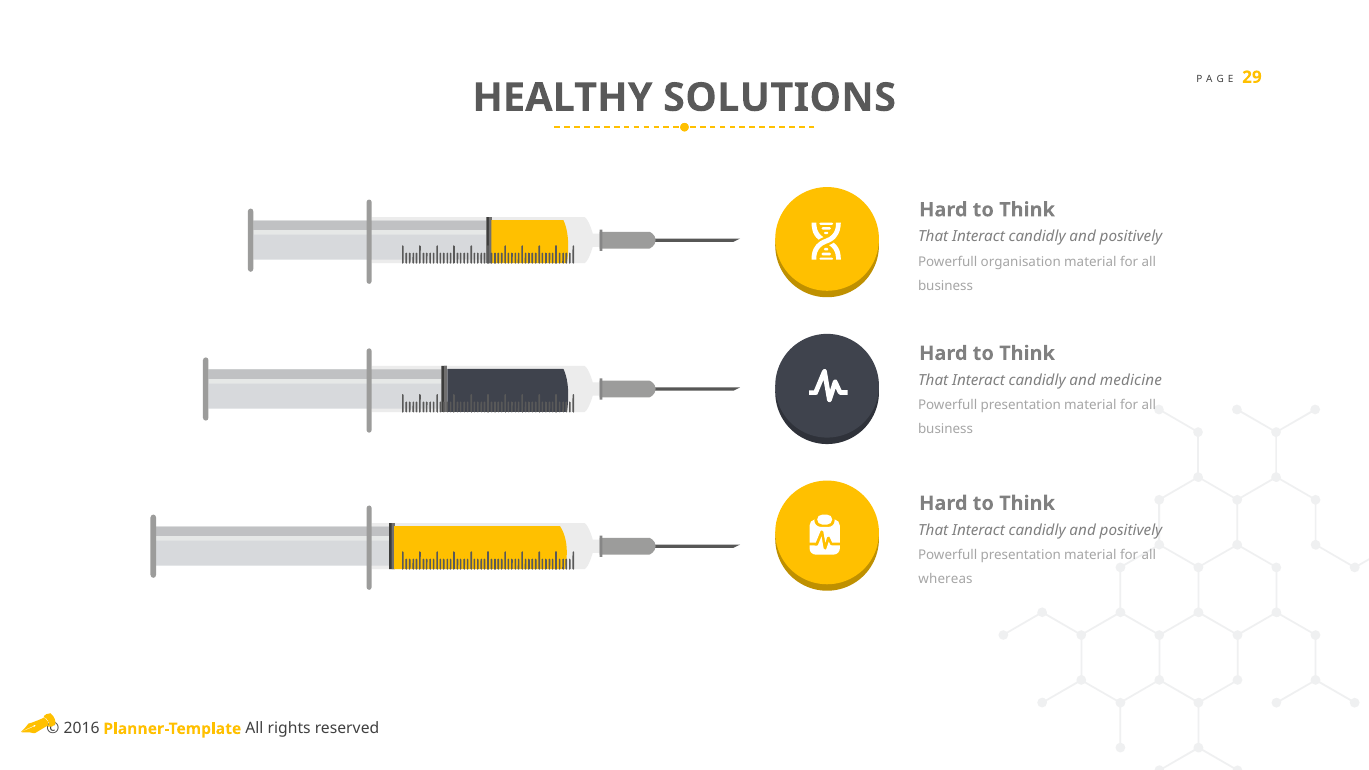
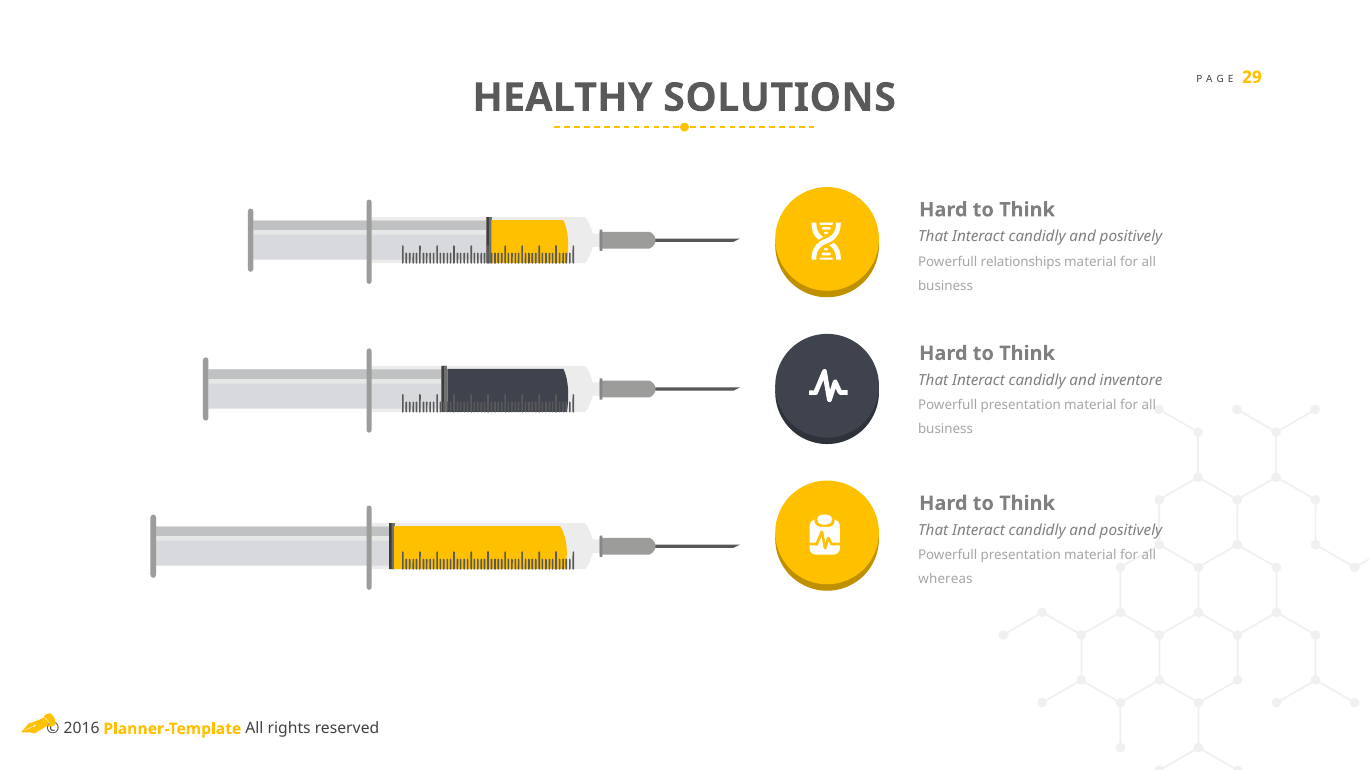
organisation: organisation -> relationships (1021, 262)
medicine: medicine -> inventore (1131, 380)
